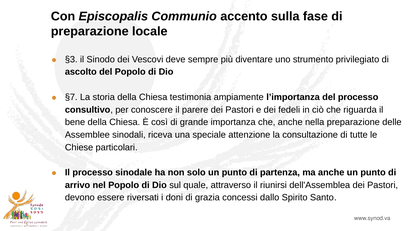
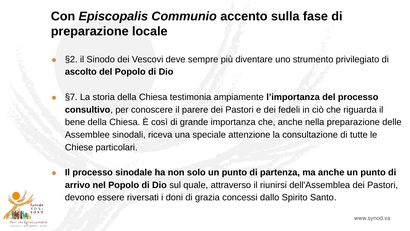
§3: §3 -> §2 (71, 59)
